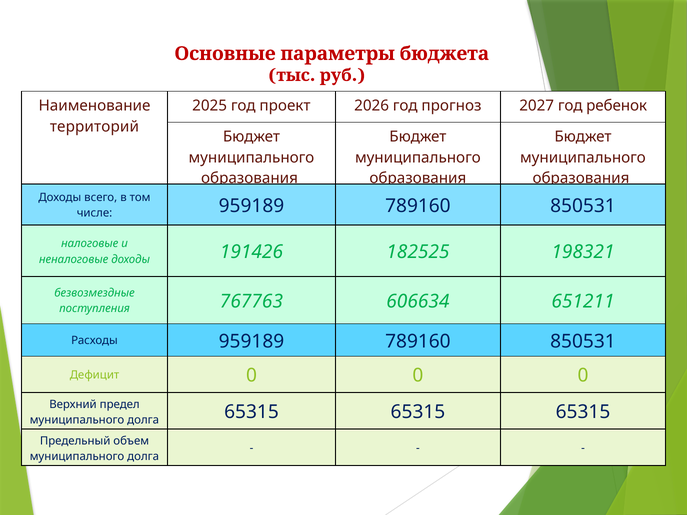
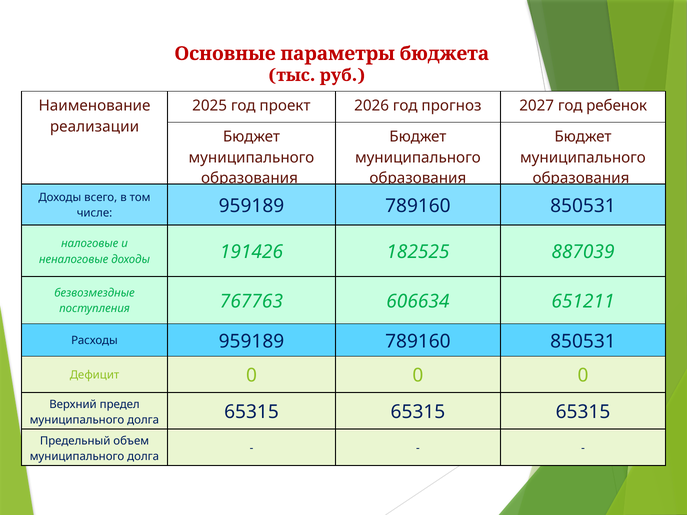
территорий: территорий -> реализации (94, 127)
198321: 198321 -> 887039 (583, 252)
